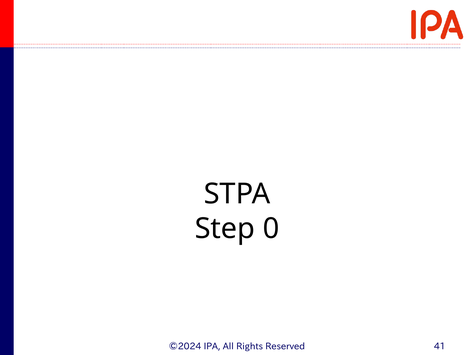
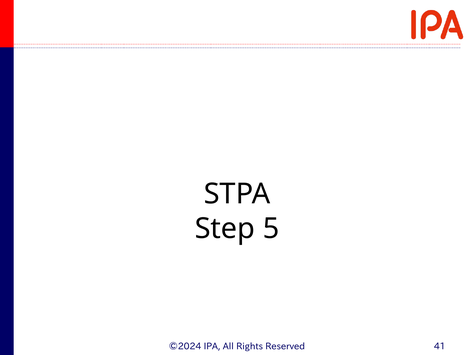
0: 0 -> 5 (271, 229)
